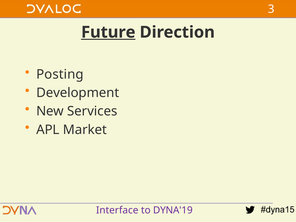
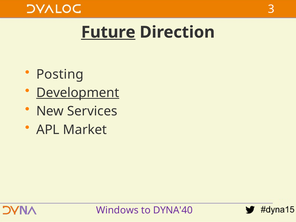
Development underline: none -> present (78, 93)
Interface: Interface -> Windows (117, 210)
DYNA'19: DYNA'19 -> DYNA'40 (173, 210)
